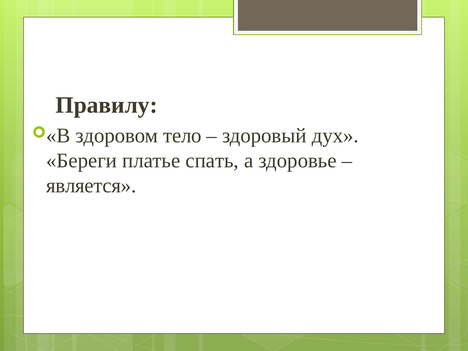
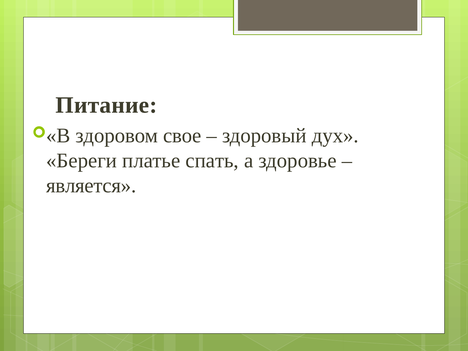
Правилу: Правилу -> Питание (106, 105)
тело: тело -> свое (182, 136)
